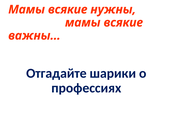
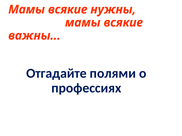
шарики: шарики -> полями (113, 74)
